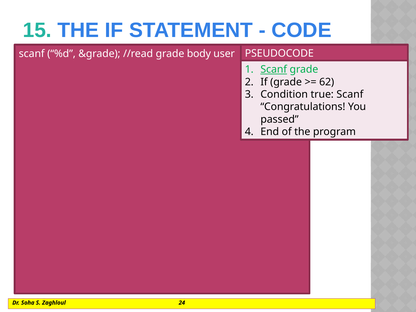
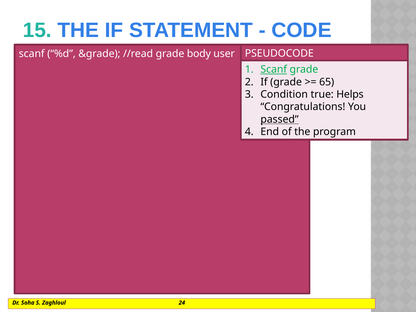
62: 62 -> 65 (327, 82)
true Scanf: Scanf -> Helps (350, 94)
passed underline: none -> present (280, 119)
